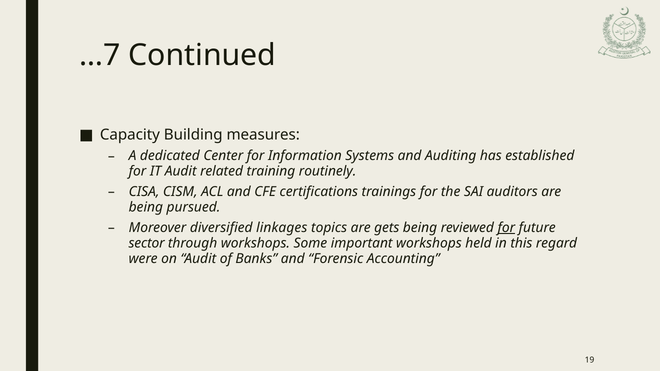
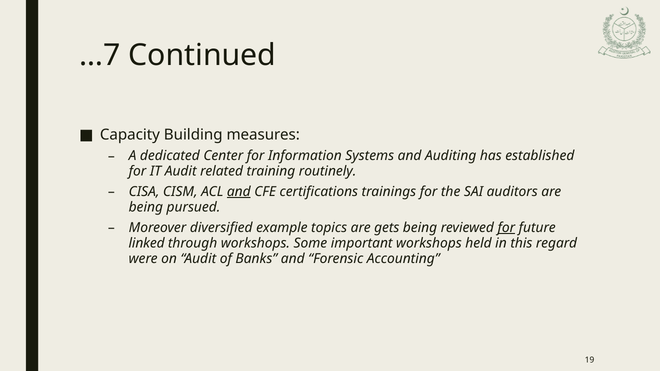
and underline: none -> present (239, 192)
linkages: linkages -> example (282, 228)
sector: sector -> linked (147, 243)
